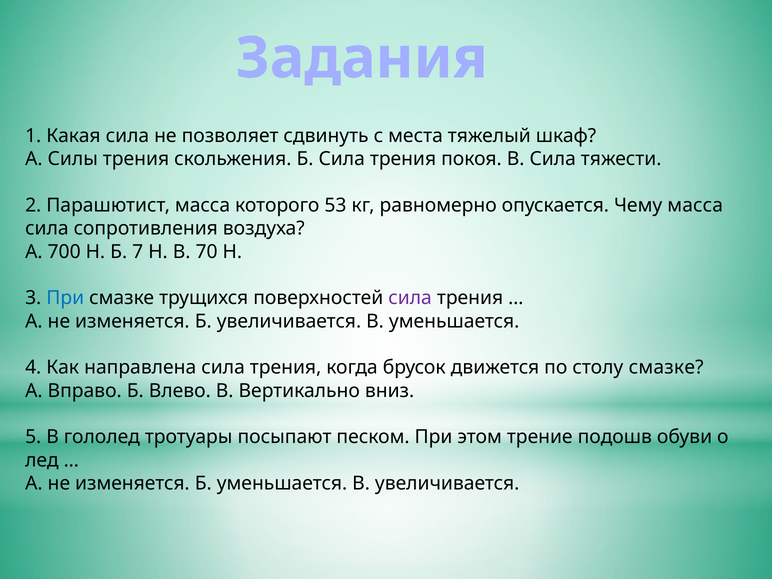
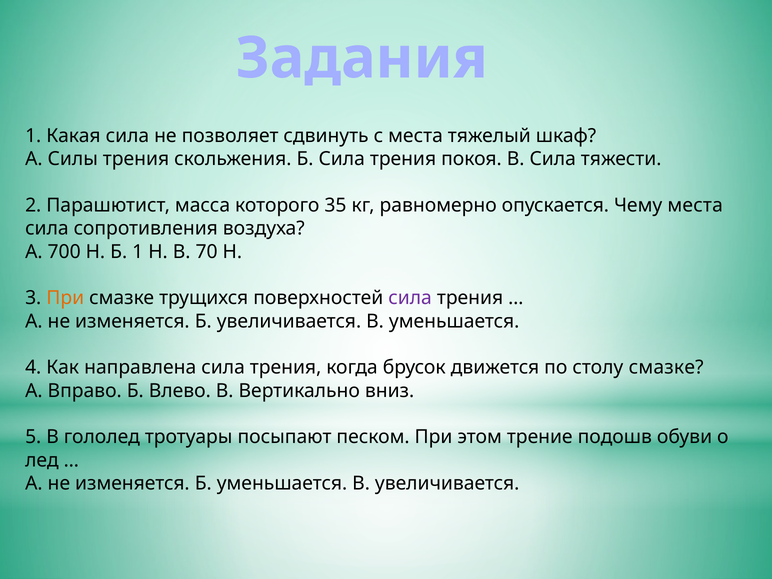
53: 53 -> 35 (335, 205)
Чему масса: масса -> места (695, 205)
Б 7: 7 -> 1 (138, 252)
При colour: blue -> orange (65, 298)
